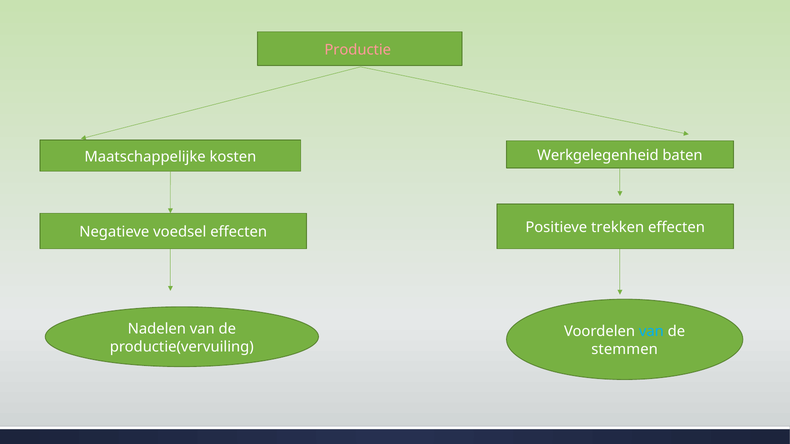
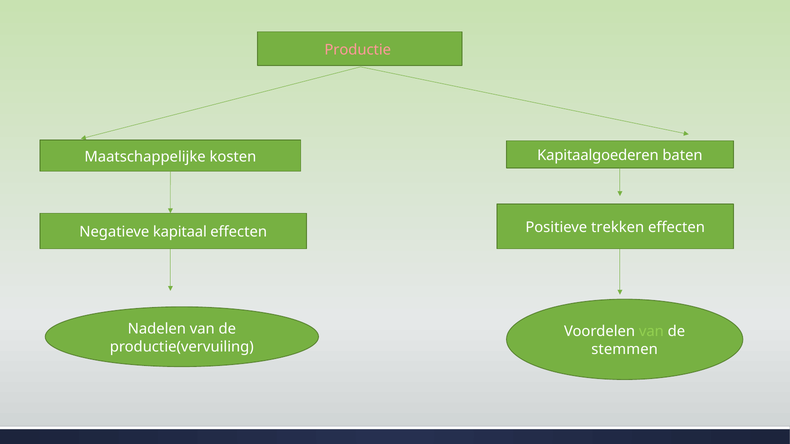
Werkgelegenheid: Werkgelegenheid -> Kapitaalgoederen (598, 156)
voedsel: voedsel -> kapitaal (180, 232)
van colour: light blue -> light green (651, 332)
